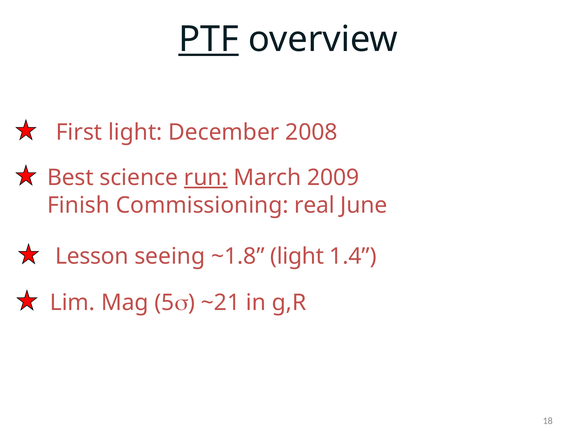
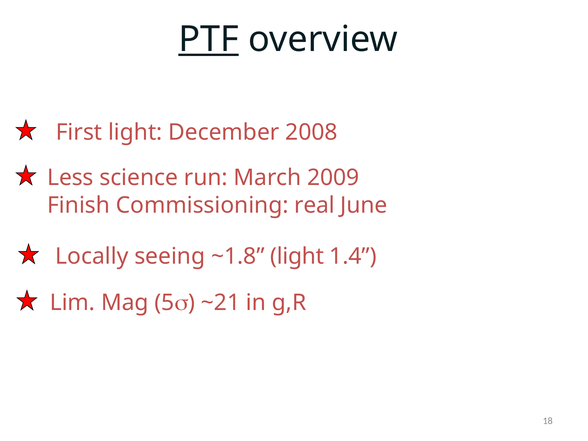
Best: Best -> Less (70, 178)
run underline: present -> none (206, 178)
Lesson: Lesson -> Locally (92, 256)
